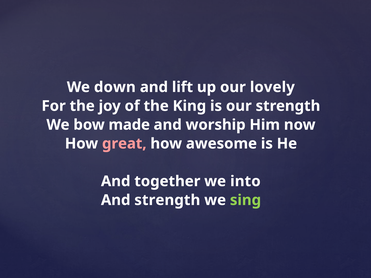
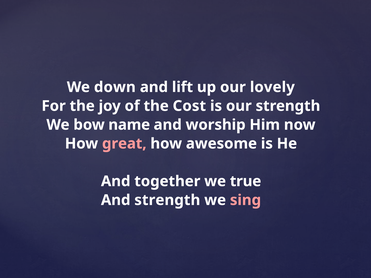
King: King -> Cost (189, 106)
made: made -> name (129, 125)
into: into -> true (246, 181)
sing colour: light green -> pink (245, 200)
